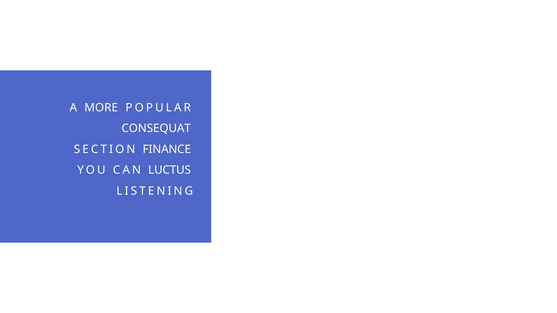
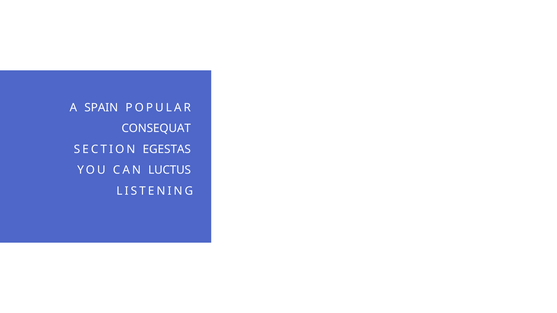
MORE: MORE -> SPAIN (101, 108)
FINANCE: FINANCE -> EGESTAS (167, 149)
